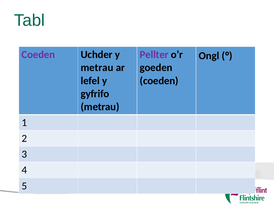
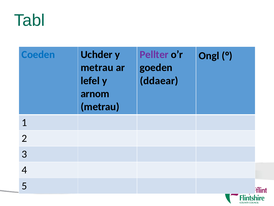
Coeden colour: purple -> blue (38, 54)
coeden: coeden -> ddaear (159, 81)
gyfrifo: gyfrifo -> arnom (95, 94)
